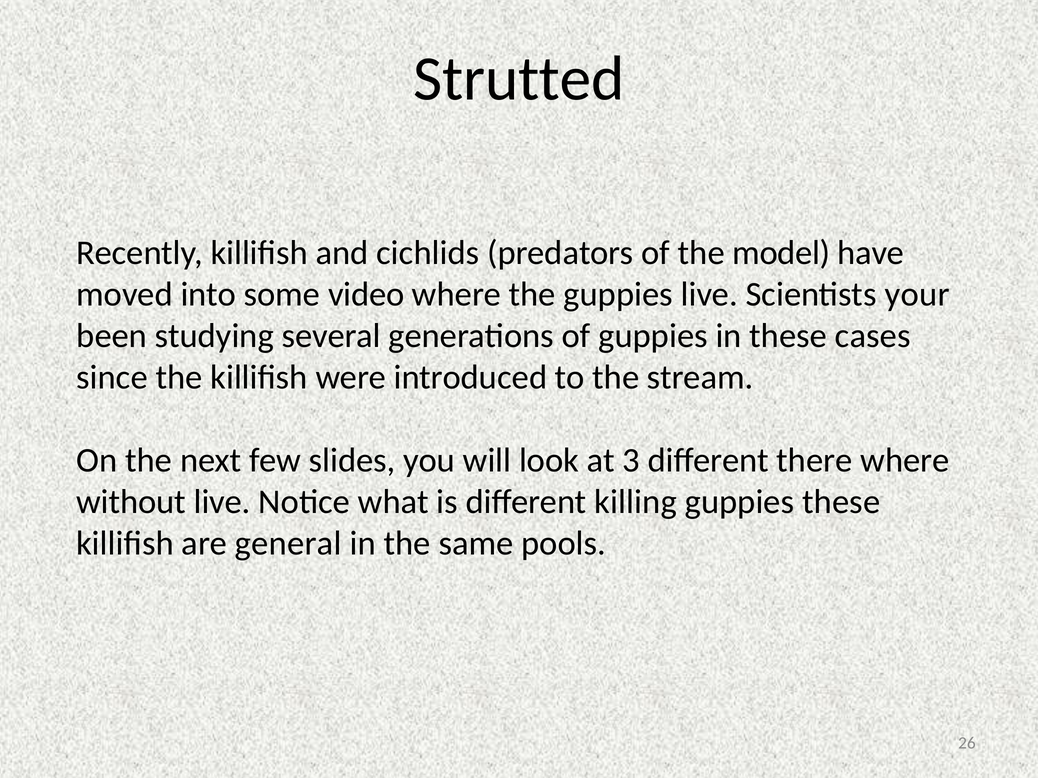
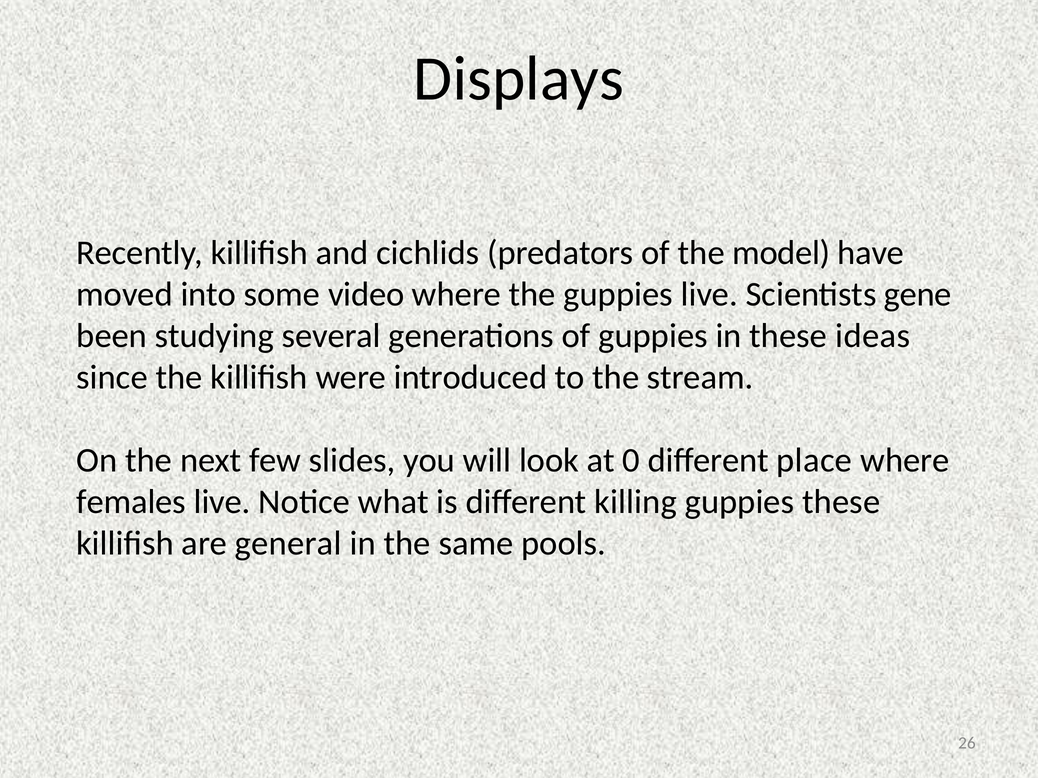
Strutted: Strutted -> Displays (519, 79)
your: your -> gene (918, 295)
cases: cases -> ideas (873, 336)
3: 3 -> 0 (631, 461)
there: there -> place (814, 461)
without: without -> females (131, 502)
